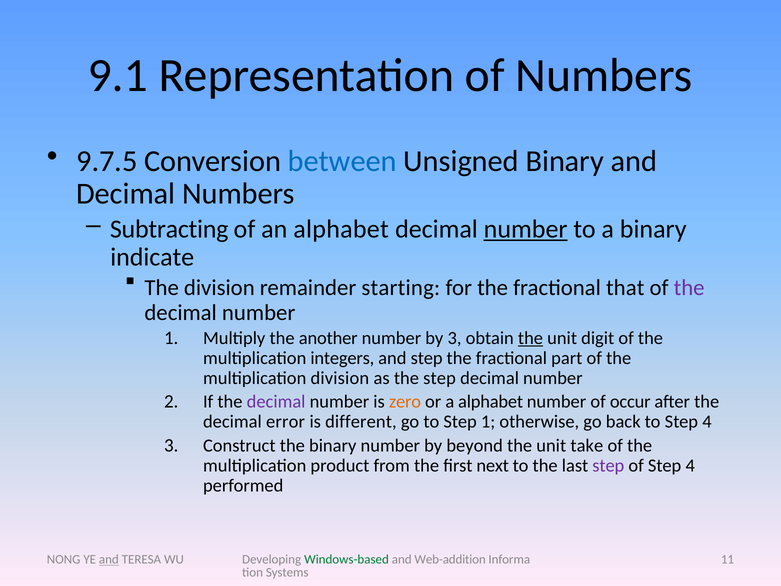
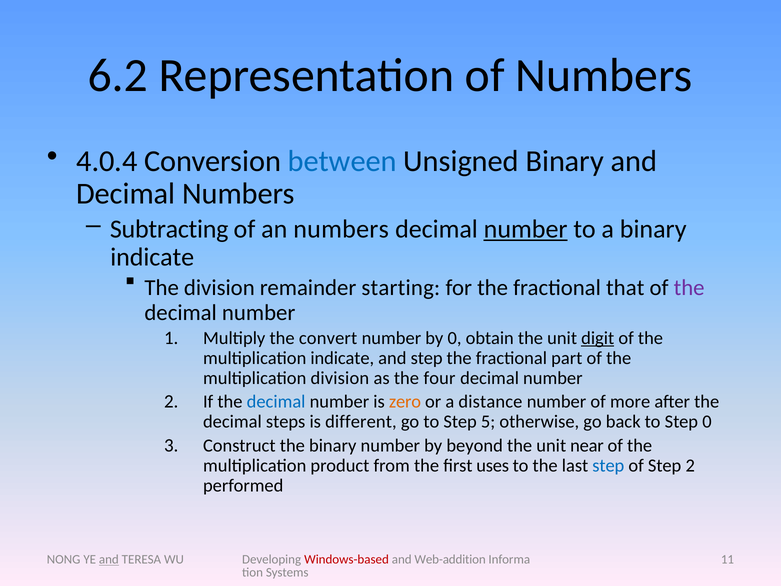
9.1: 9.1 -> 6.2 (118, 76)
9.7.5: 9.7.5 -> 4.0.4 (107, 161)
an alphabet: alphabet -> numbers (341, 229)
another: another -> convert (328, 338)
by 3: 3 -> 0 (455, 338)
the underline: present -> none (530, 338)
digit underline: none -> present (598, 338)
multiplication integers: integers -> indicate (342, 358)
the step: step -> four (440, 378)
decimal colour: purple -> blue (276, 402)
a alphabet: alphabet -> distance (490, 402)
occur: occur -> more (630, 402)
error: error -> steps (286, 422)
Step 1: 1 -> 5 (488, 422)
to Step 4: 4 -> 0 (707, 422)
take: take -> near (587, 445)
next: next -> uses (493, 465)
step colour: purple -> blue (608, 465)
of Step 4: 4 -> 2 (690, 465)
Windows-based colour: green -> red (347, 559)
